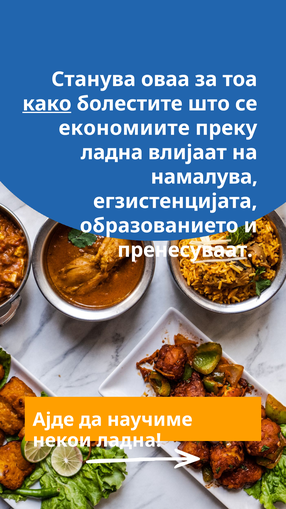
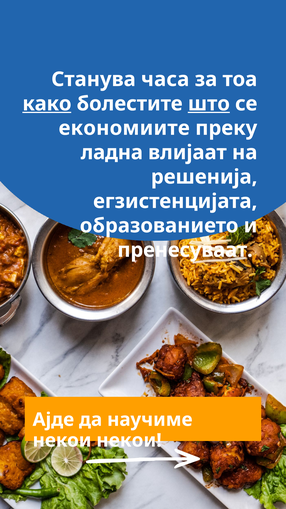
оваа: оваа -> часа (165, 79)
што underline: none -> present (209, 104)
намалува: намалува -> решенија (204, 177)
некои ладна: ладна -> некои (129, 440)
